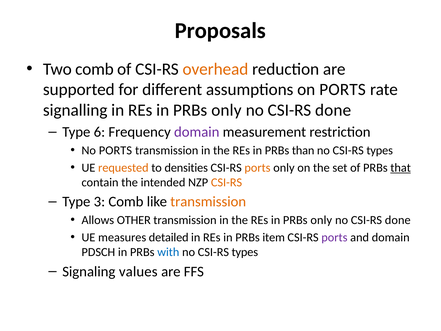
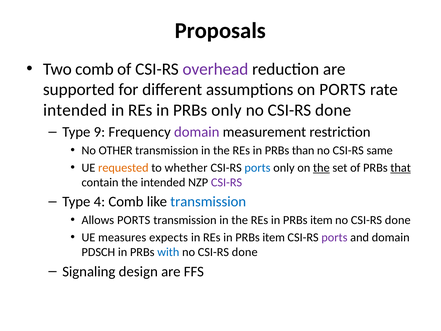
overhead colour: orange -> purple (215, 69)
signalling: signalling -> intended (75, 110)
6: 6 -> 9 (99, 132)
No PORTS: PORTS -> OTHER (116, 150)
types: types -> same (380, 150)
densities: densities -> whether (186, 168)
ports colour: orange -> blue (258, 168)
the underline: none -> present (321, 168)
CSI-RS colour: orange -> purple (227, 182)
3: 3 -> 4 (99, 202)
transmission colour: orange -> blue (208, 202)
Allows OTHER: OTHER -> PORTS (134, 220)
only: only -> item (321, 220)
detailed: detailed -> expects (169, 237)
types: types -> done (245, 252)
values: values -> design (138, 271)
